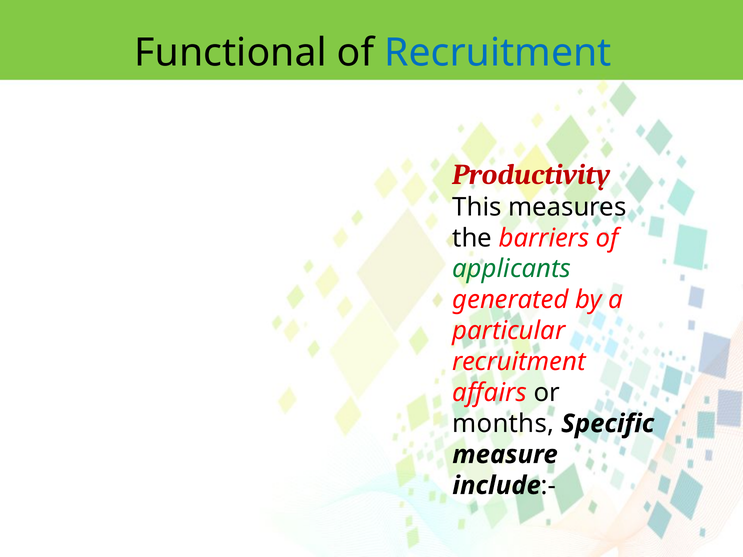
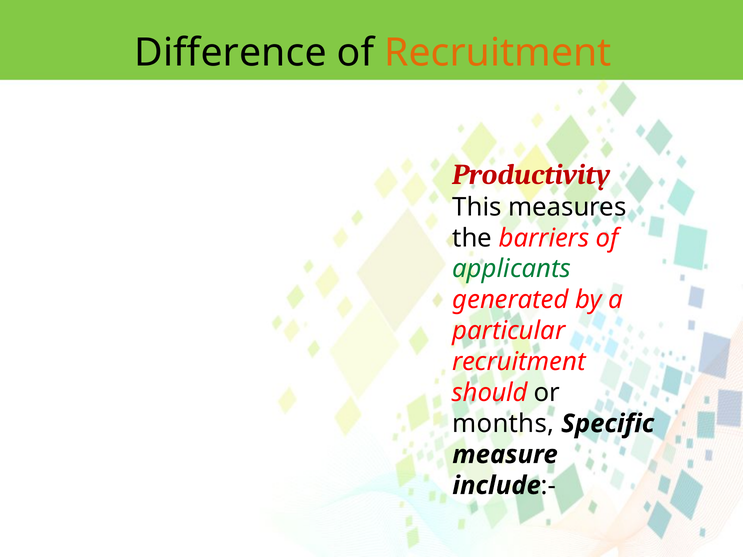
Functional: Functional -> Difference (231, 53)
Recruitment colour: blue -> orange (498, 53)
affairs: affairs -> should (490, 393)
